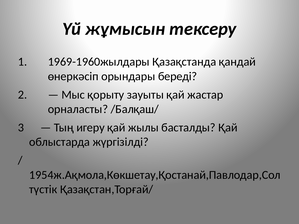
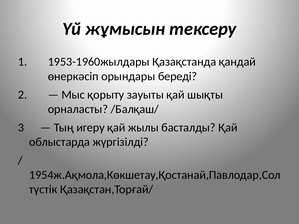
1969-1960жылдары: 1969-1960жылдары -> 1953-1960жылдары (99, 62)
жастар: жастар -> шықты (205, 95)
